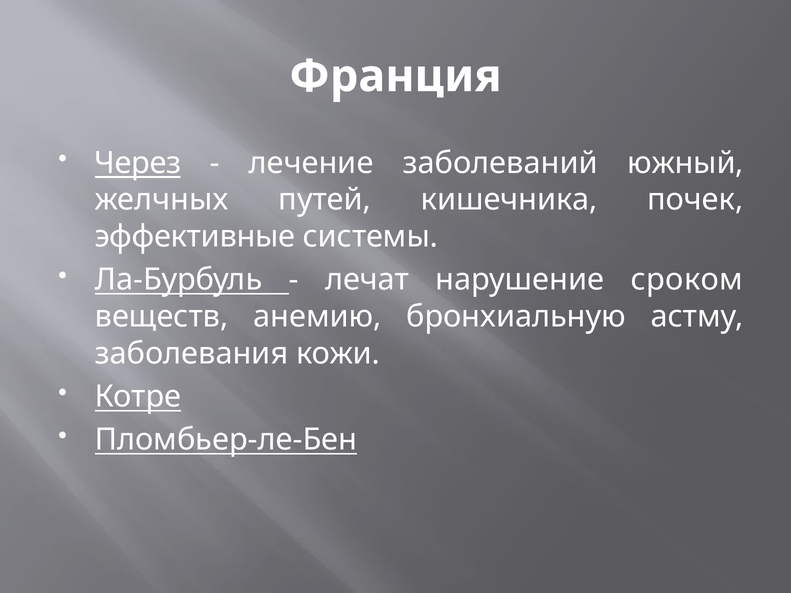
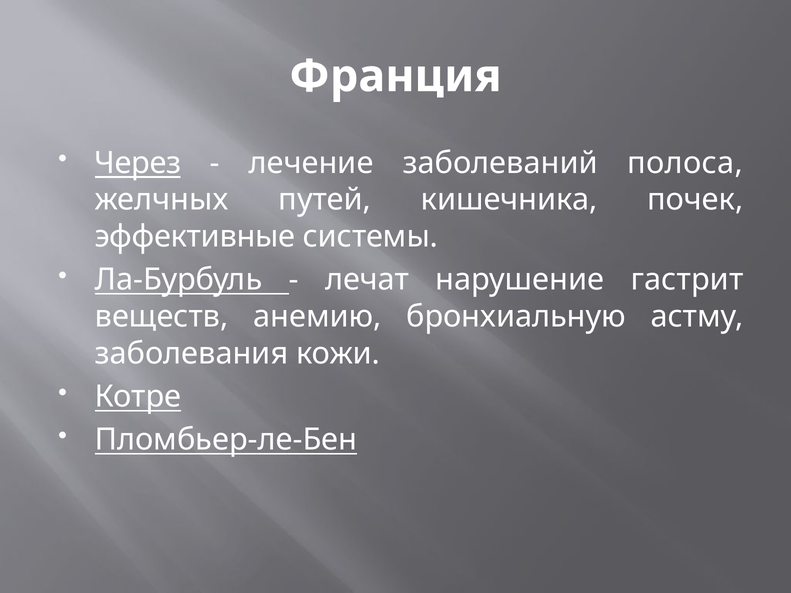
южный: южный -> полоса (685, 163)
сроком: сроком -> гастрит (687, 280)
